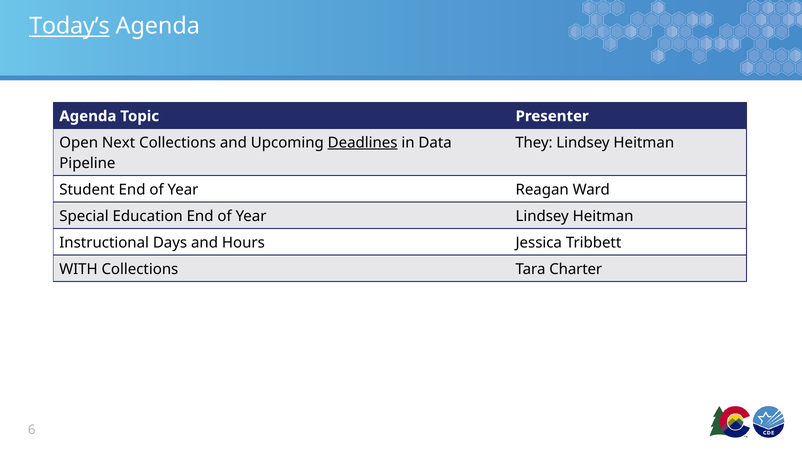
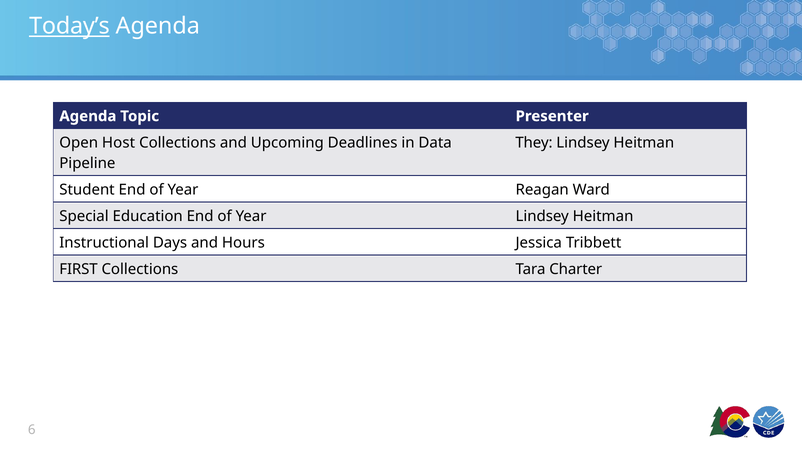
Next: Next -> Host (119, 143)
Deadlines underline: present -> none (363, 143)
WITH: WITH -> FIRST (79, 269)
